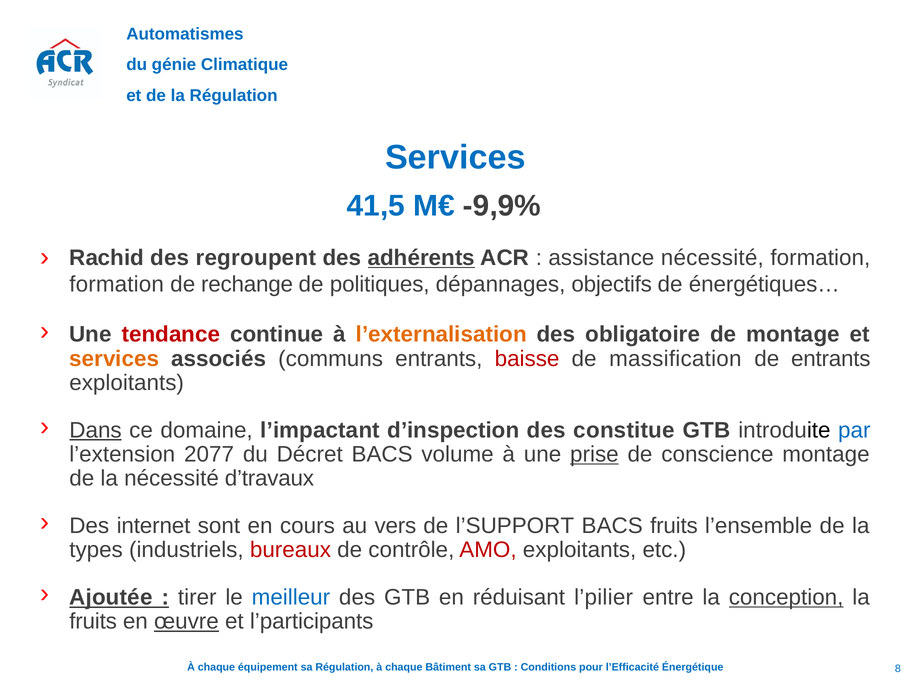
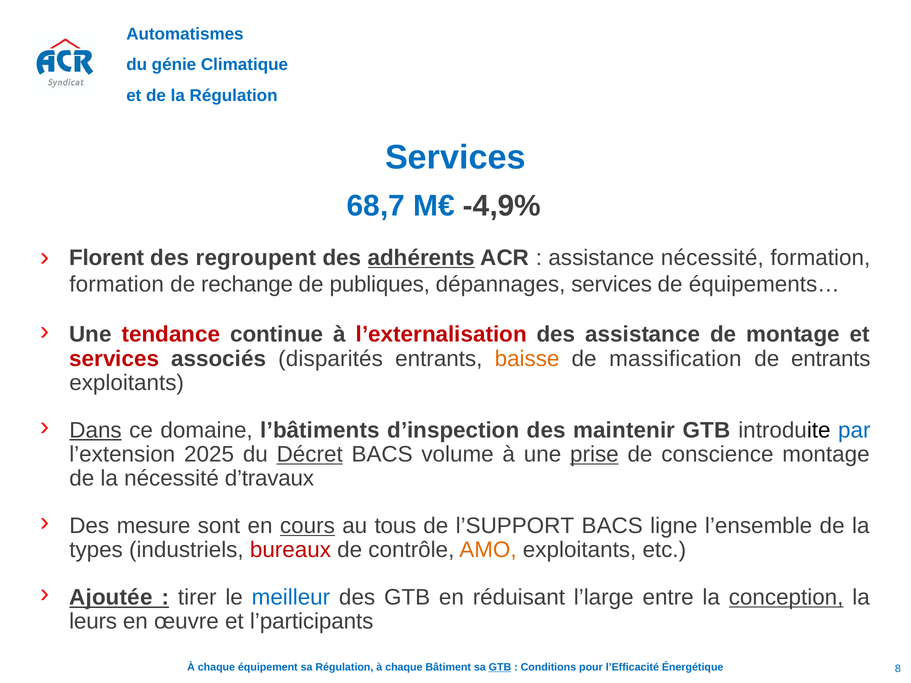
41,5: 41,5 -> 68,7 (376, 206)
-9,9%: -9,9% -> -4,9% (502, 206)
Rachid: Rachid -> Florent (107, 258)
politiques: politiques -> publiques (380, 285)
dépannages objectifs: objectifs -> services (612, 285)
énergétiques…: énergétiques… -> équipements… (764, 285)
l’externalisation colour: orange -> red (441, 335)
des obligatoire: obligatoire -> assistance (643, 335)
services colour: orange -> red (114, 359)
communs: communs -> disparités (331, 359)
baisse colour: red -> orange (527, 359)
l’impactant: l’impactant -> l’bâtiments (320, 430)
constitue: constitue -> maintenir (624, 430)
2077: 2077 -> 2025 (209, 455)
Décret underline: none -> present (310, 455)
internet: internet -> mesure (154, 526)
cours underline: none -> present (307, 526)
vers: vers -> tous (395, 526)
BACS fruits: fruits -> ligne (674, 526)
AMO colour: red -> orange (488, 551)
l’pilier: l’pilier -> l’large (604, 598)
fruits: fruits -> leurs (93, 622)
œuvre underline: present -> none (186, 622)
GTB underline: none -> present (500, 668)
